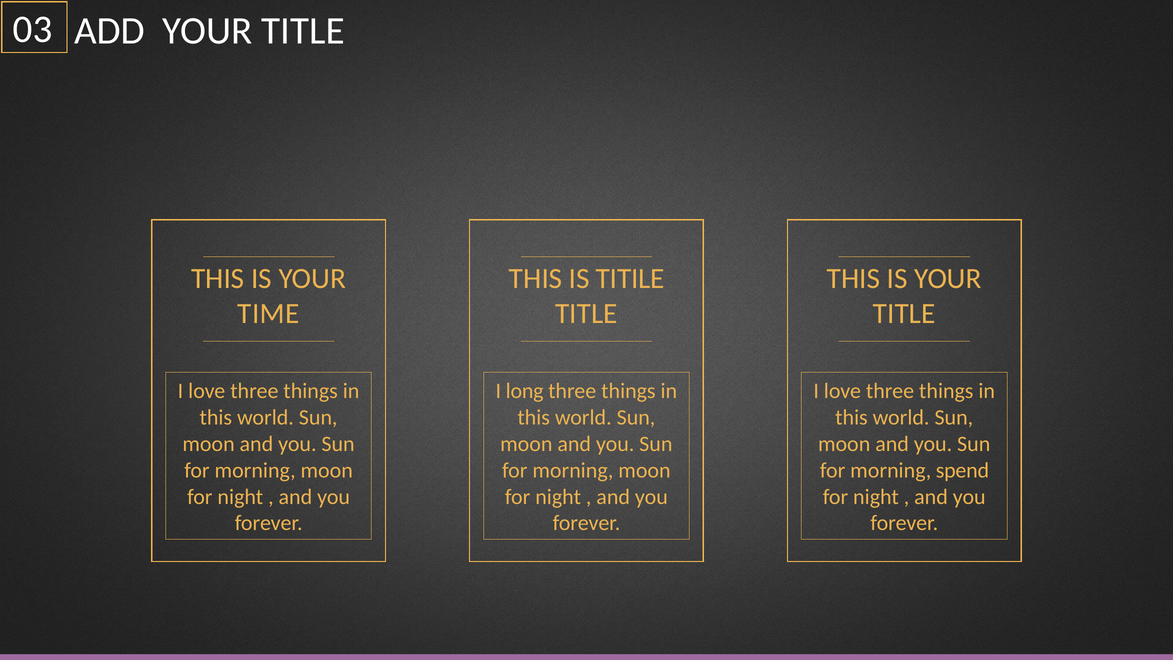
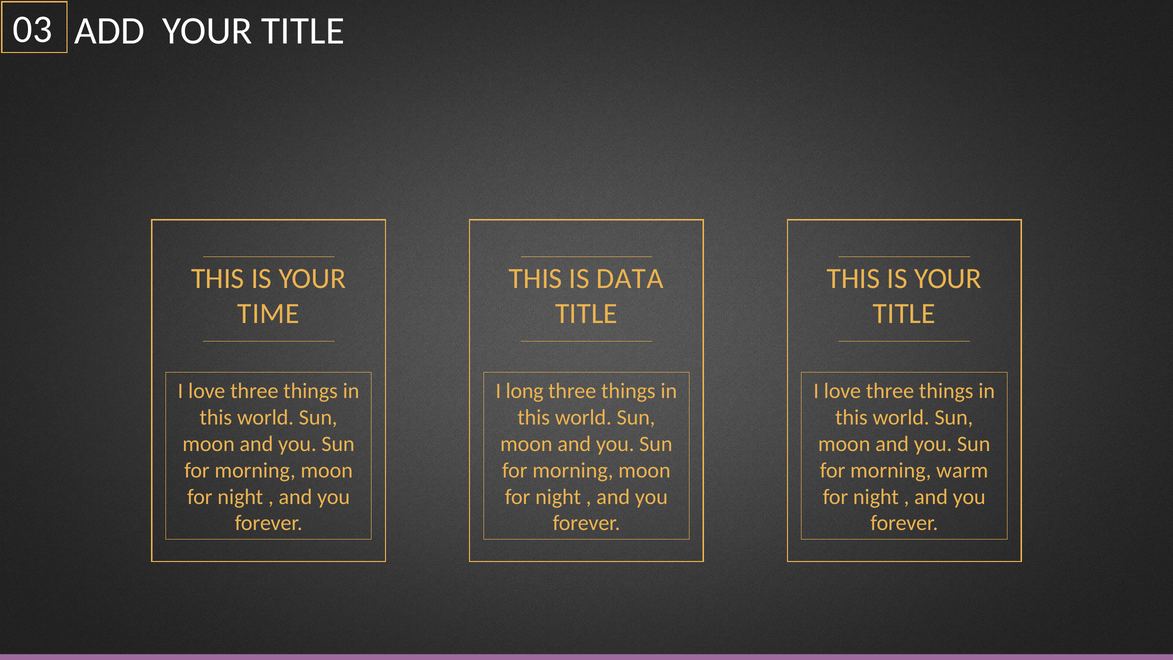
TITILE: TITILE -> DATA (630, 278)
spend: spend -> warm (962, 470)
